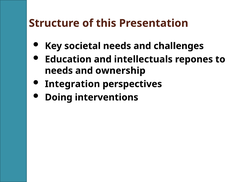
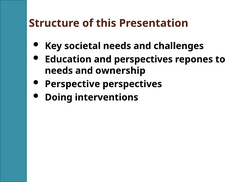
and intellectuals: intellectuals -> perspectives (143, 59)
Integration: Integration -> Perspective (72, 84)
